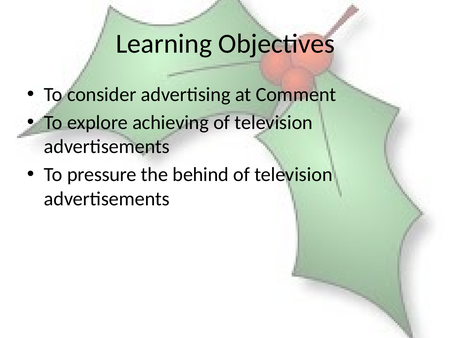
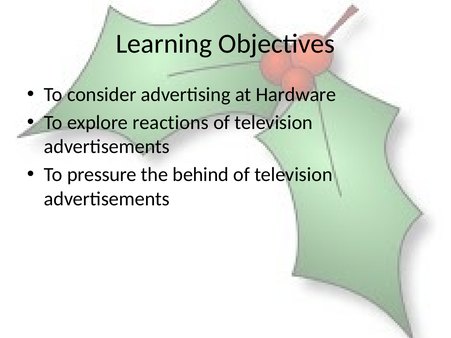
Comment: Comment -> Hardware (296, 95)
achieving: achieving -> reactions (171, 123)
